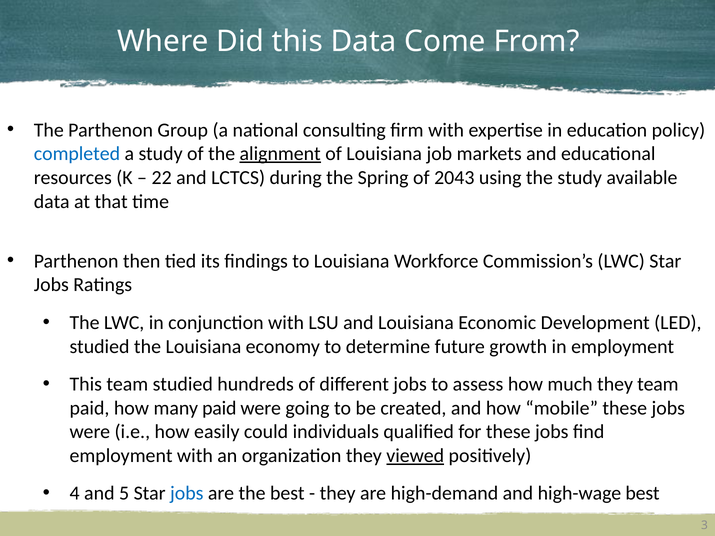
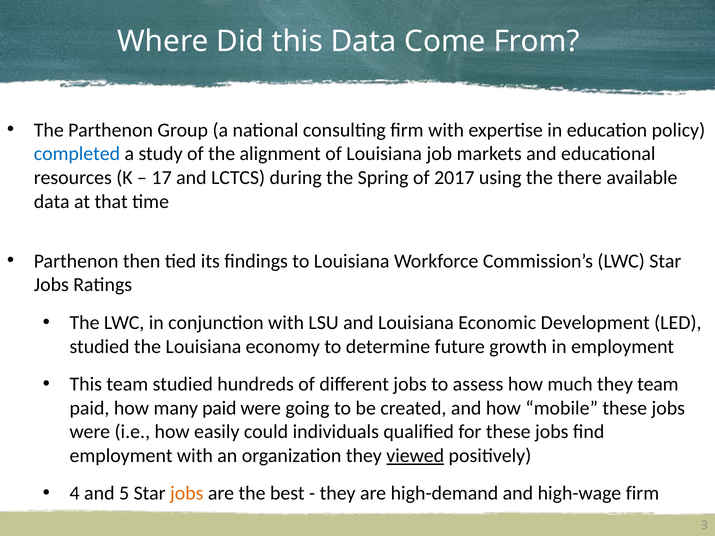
alignment underline: present -> none (280, 154)
22: 22 -> 17 (162, 178)
2043: 2043 -> 2017 (454, 178)
the study: study -> there (580, 178)
jobs colour: blue -> orange (187, 494)
high-wage best: best -> firm (642, 494)
